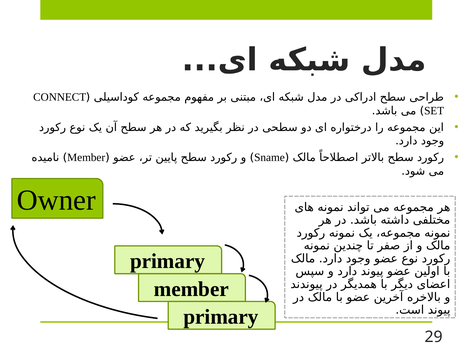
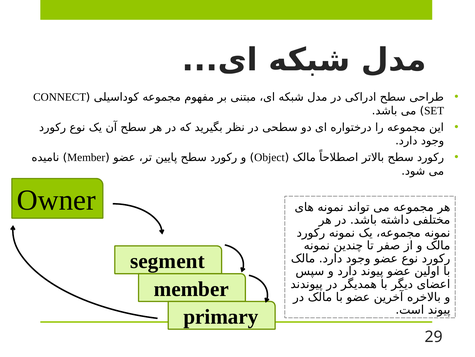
Sname: Sname -> Object (269, 157)
primary: primary -> segment (167, 261)
